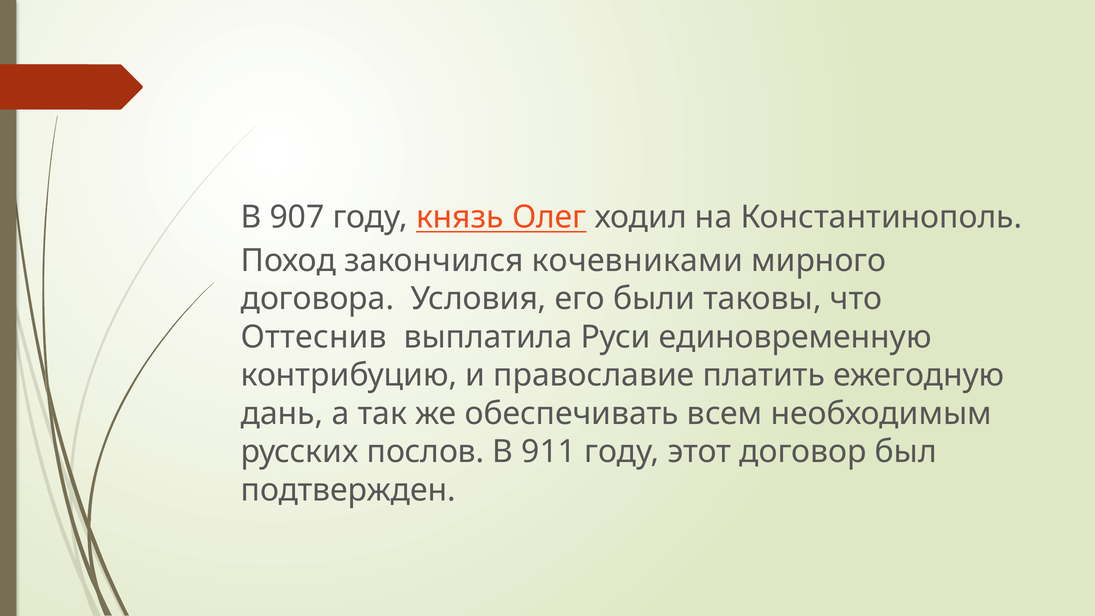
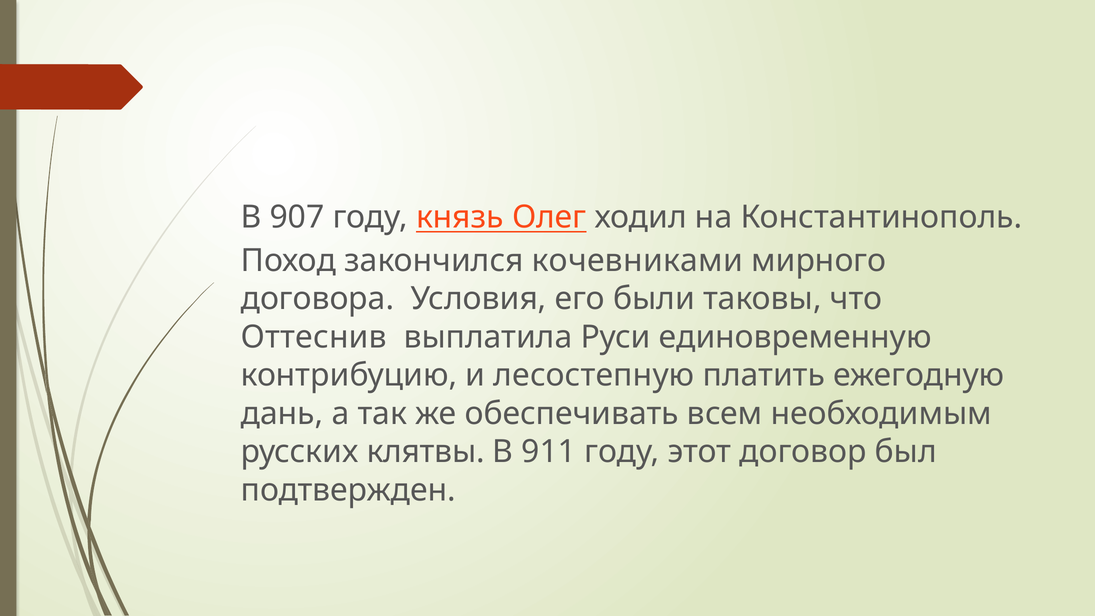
православие: православие -> лесостепную (594, 375)
послов: послов -> клятвы (426, 452)
